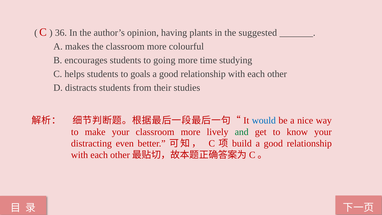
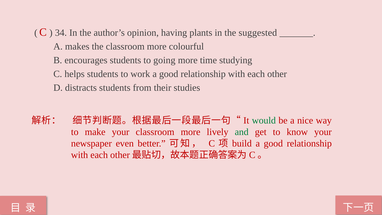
36: 36 -> 34 (61, 33)
goals: goals -> work (140, 74)
would colour: blue -> green (264, 120)
distracting: distracting -> newspaper (91, 143)
